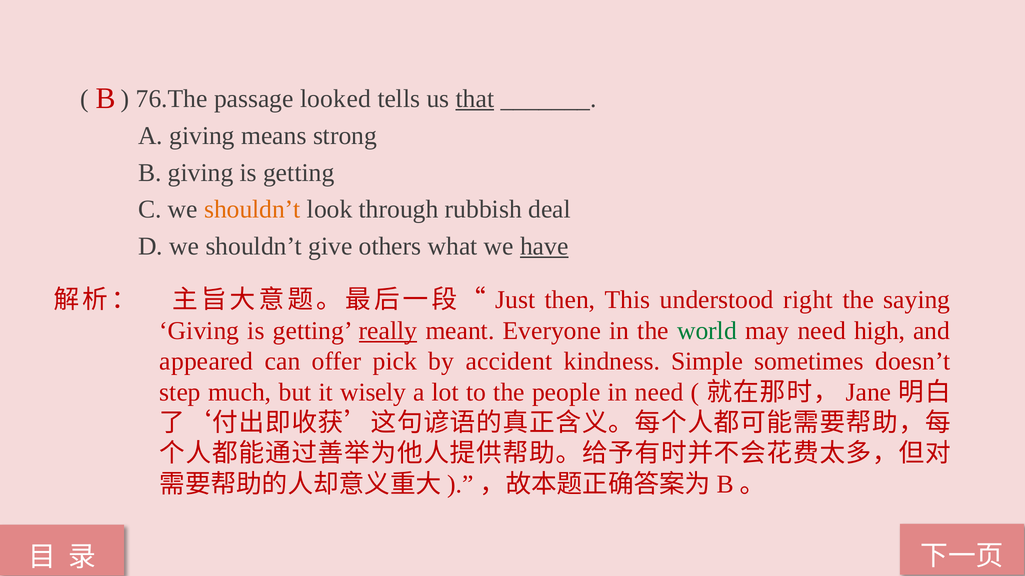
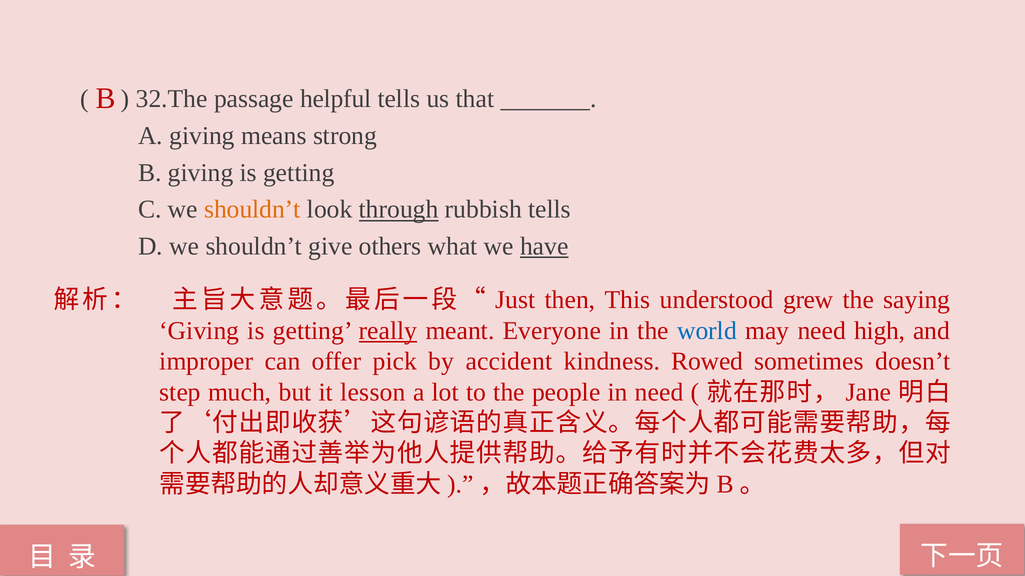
76.The: 76.The -> 32.The (172, 99)
looked: looked -> helpful (336, 99)
that underline: present -> none (475, 99)
through underline: none -> present (399, 210)
rubbish deal: deal -> tells (550, 210)
right: right -> grew (808, 300)
world colour: green -> blue (707, 331)
appeared: appeared -> improper (206, 362)
Simple: Simple -> Rowed (707, 362)
wisely: wisely -> lesson (373, 392)
